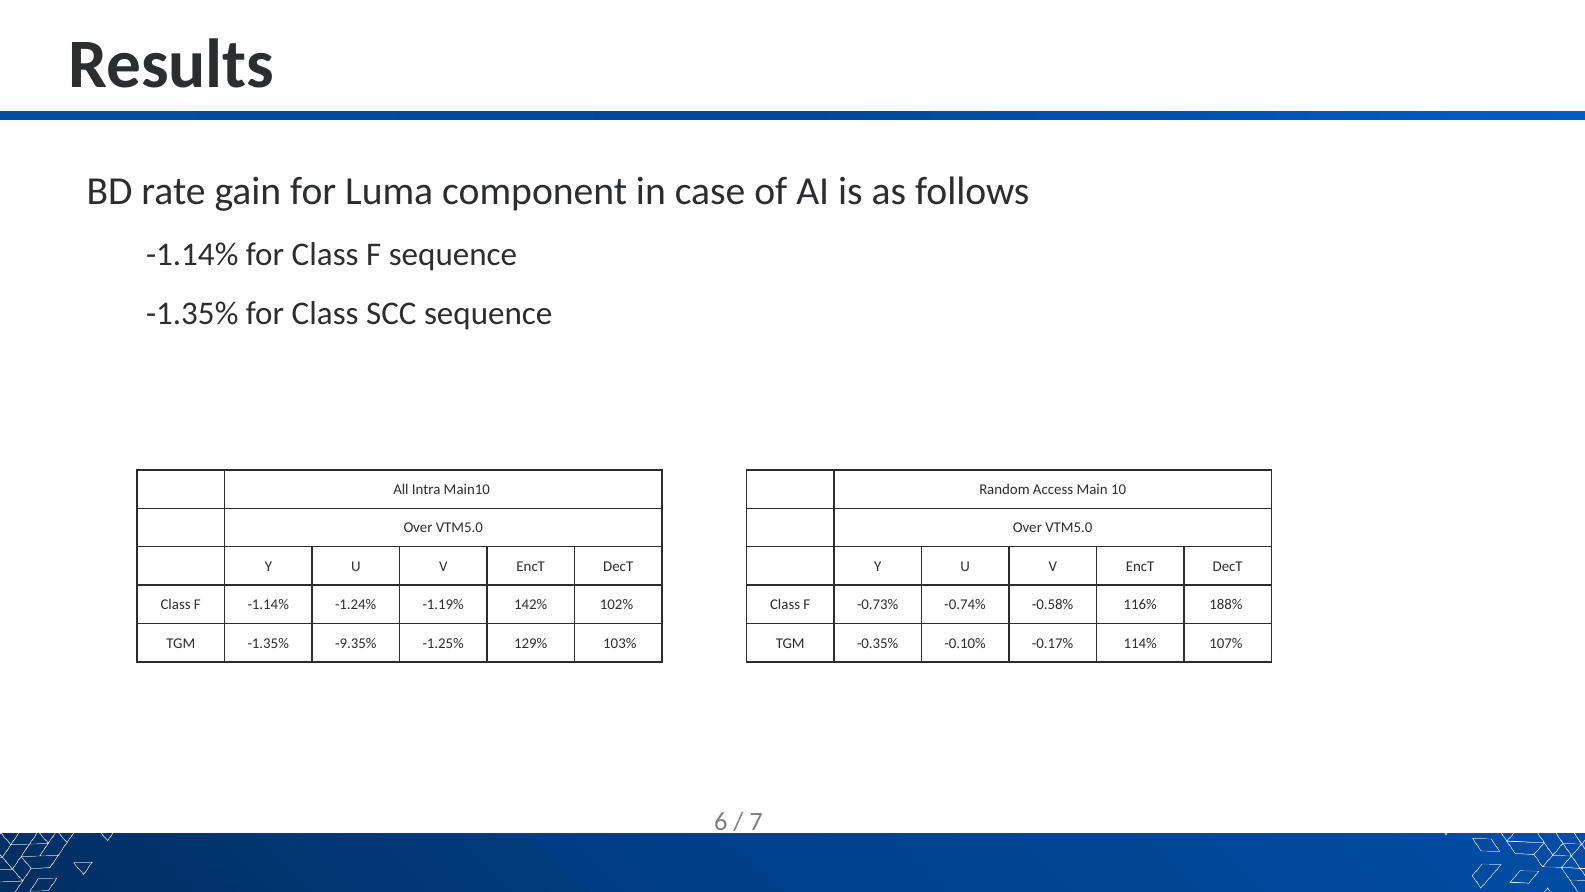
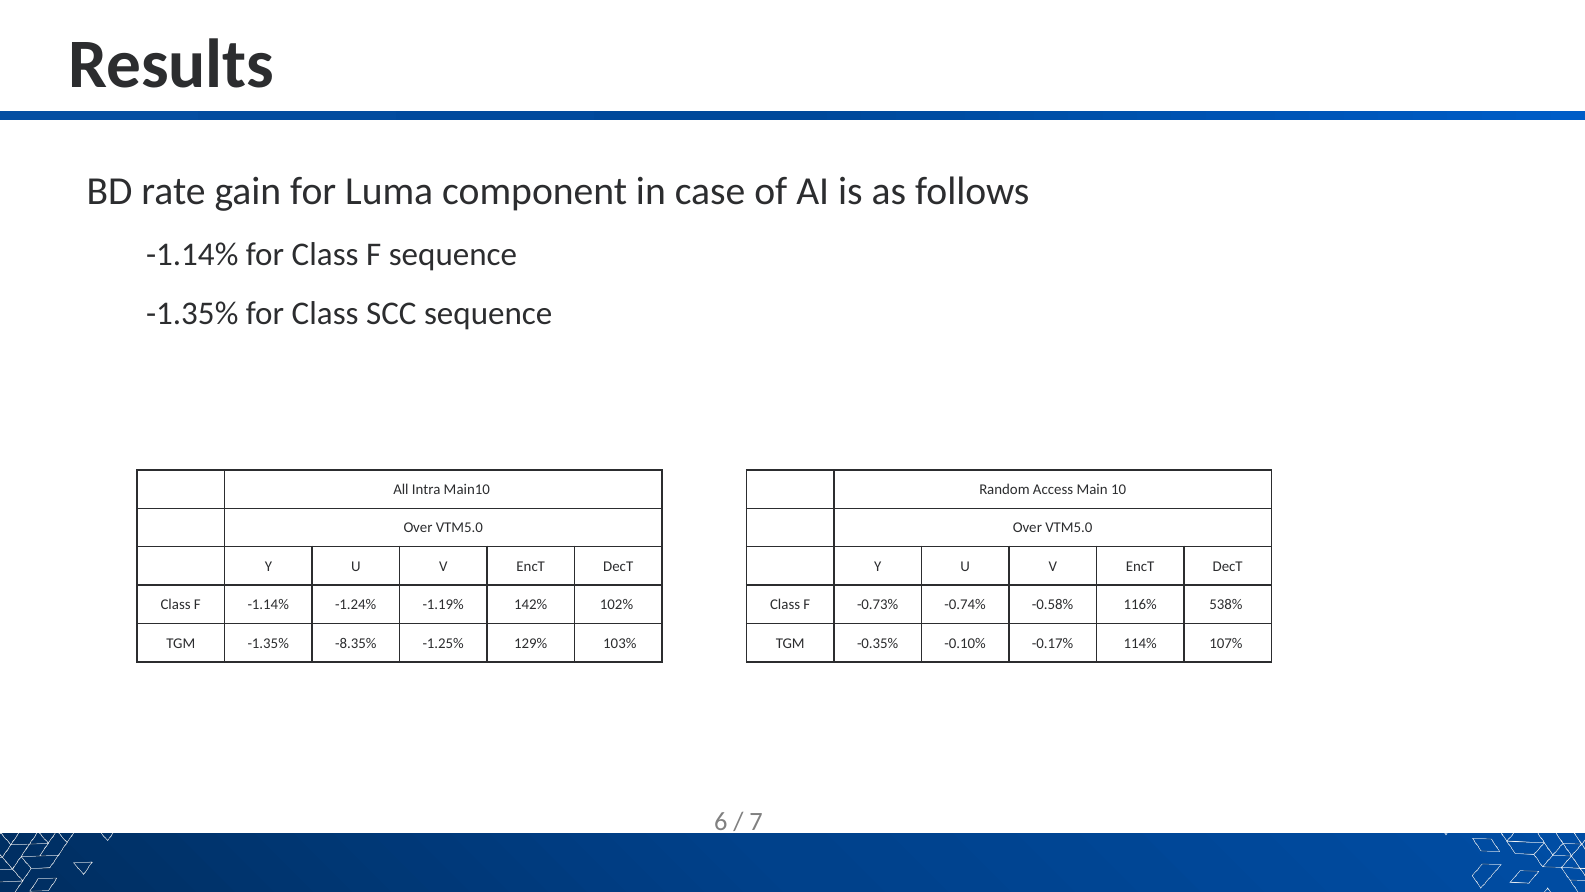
188%: 188% -> 538% (1226, 605)
-9.35%: -9.35% -> -8.35% (356, 643)
